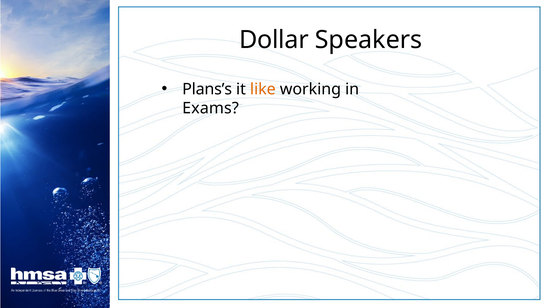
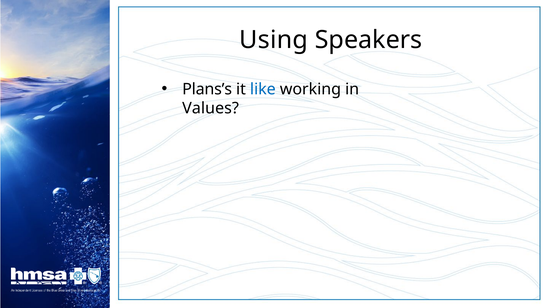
Dollar: Dollar -> Using (274, 40)
like colour: orange -> blue (263, 89)
Exams: Exams -> Values (211, 108)
